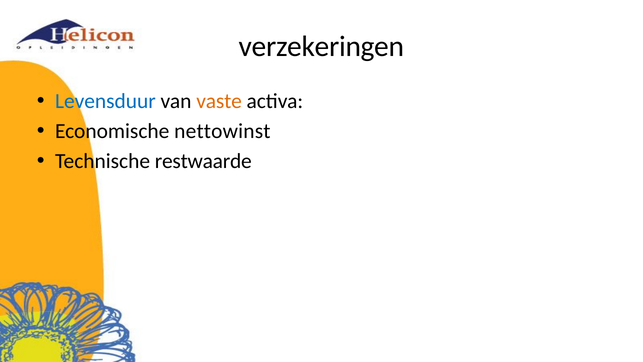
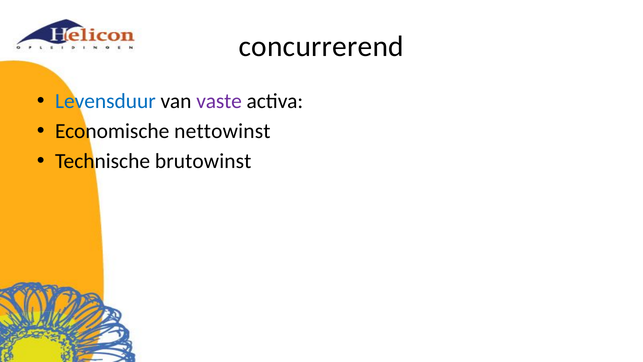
verzekeringen: verzekeringen -> concurrerend (321, 47)
vaste colour: orange -> purple (219, 101)
restwaarde: restwaarde -> brutowinst (203, 161)
